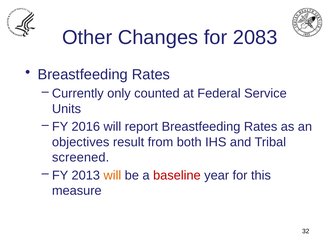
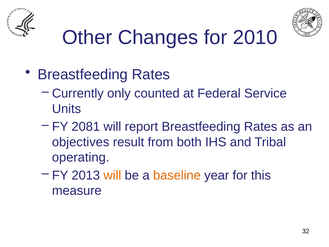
2083: 2083 -> 2010 (255, 37)
2016: 2016 -> 2081 (86, 127)
screened: screened -> operating (81, 157)
baseline colour: red -> orange (177, 175)
